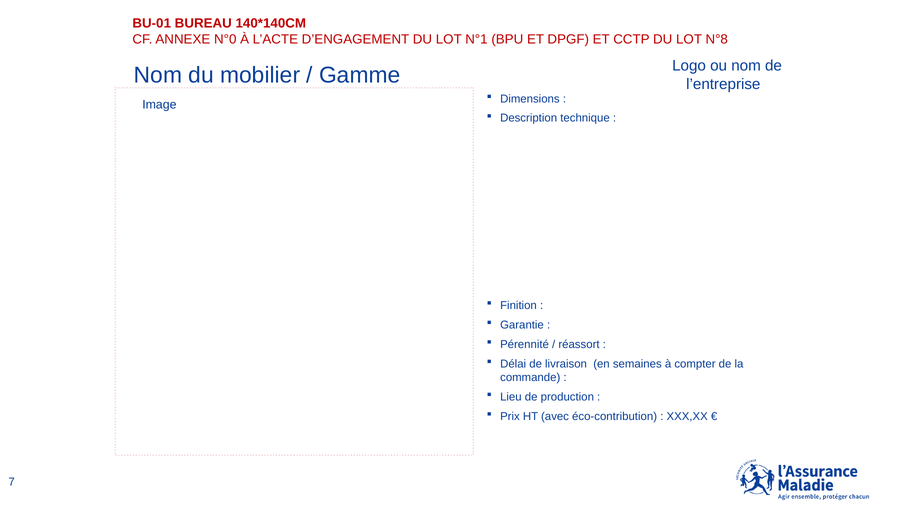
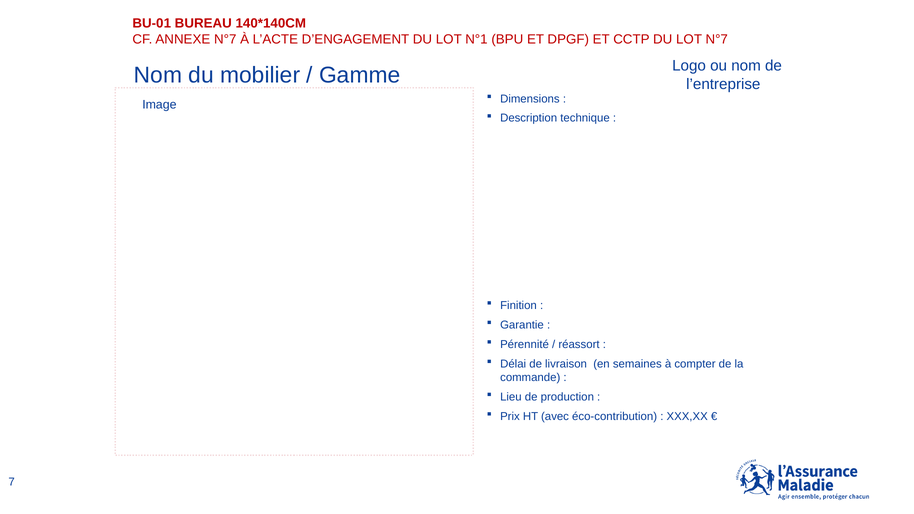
ANNEXE N°0: N°0 -> N°7 (225, 39)
LOT N°8: N°8 -> N°7 (717, 39)
